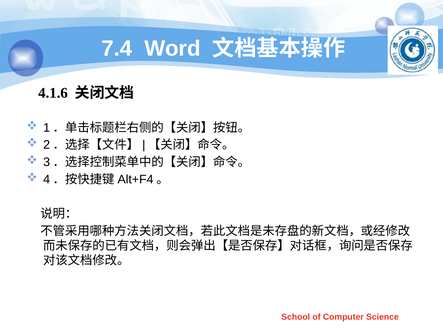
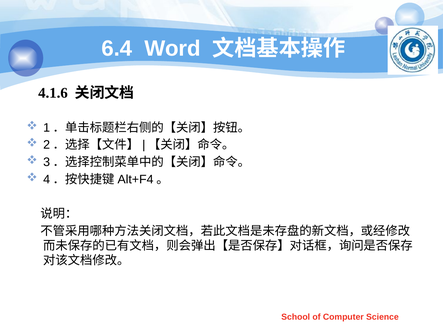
7.4: 7.4 -> 6.4 (117, 48)
